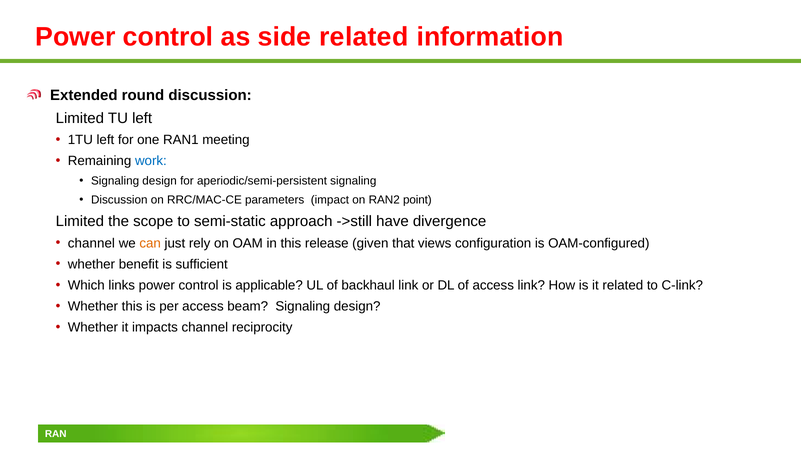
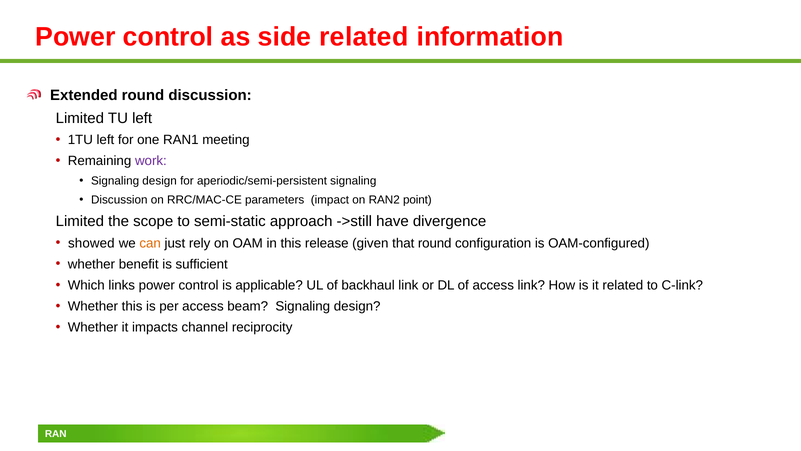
work colour: blue -> purple (151, 161)
channel: channel -> showed (91, 243)
that views: views -> round (435, 243)
